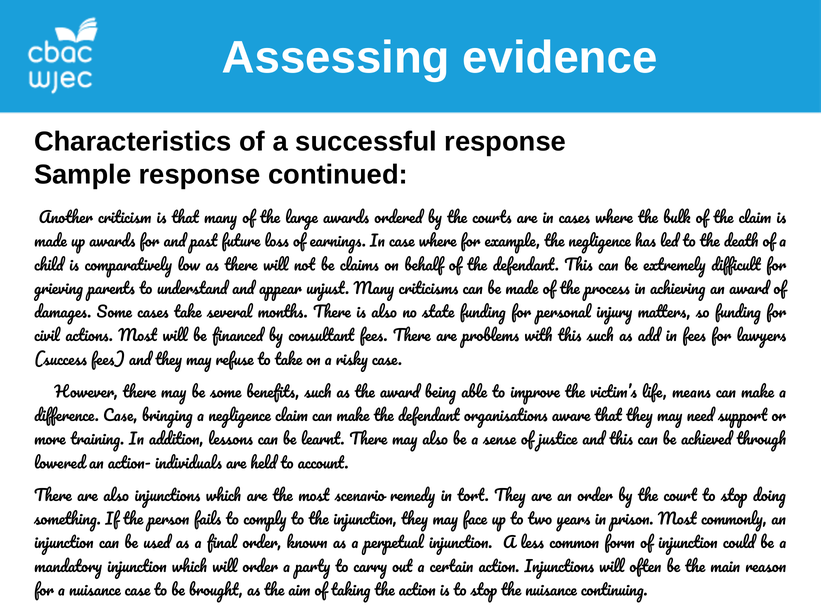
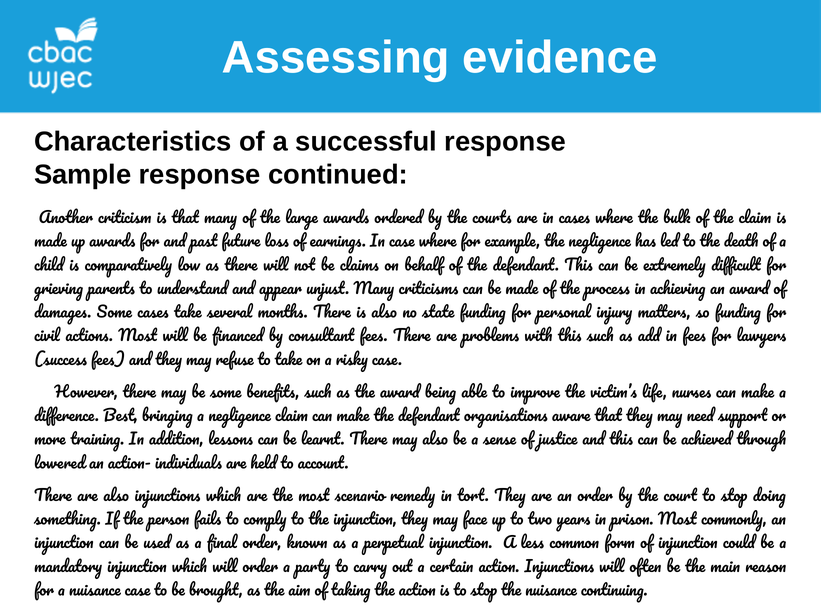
means: means -> nurses (691, 392)
difference Case: Case -> Best (120, 416)
